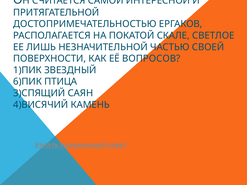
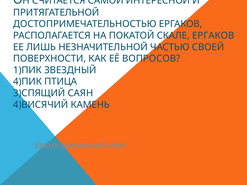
СКАЛЕ СВЕТЛОЕ: СВЕТЛОЕ -> ЕРГАКОВ (213, 36)
6)ПИК: 6)ПИК -> 4)ПИК (27, 82)
